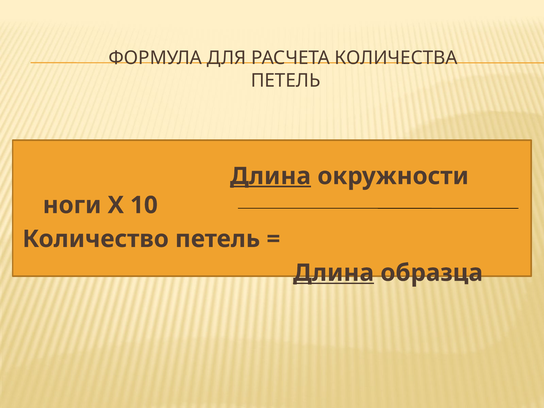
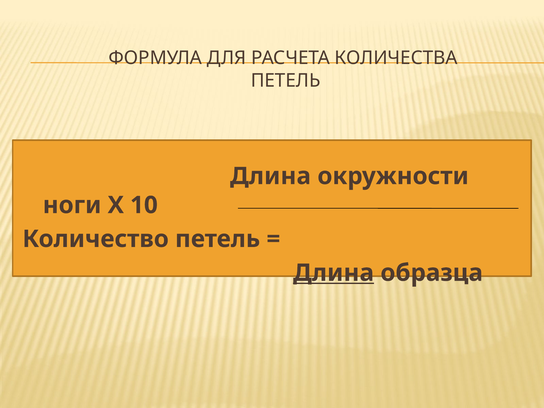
Длина underline: present -> none (270, 176)
